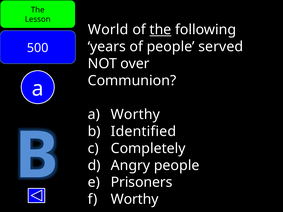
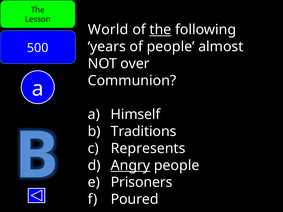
served: served -> almost (221, 47)
a Worthy: Worthy -> Himself (135, 115)
Identified: Identified -> Traditions (144, 132)
Completely: Completely -> Represents (148, 149)
Angry underline: none -> present (130, 166)
Worthy: Worthy -> Poured (135, 200)
